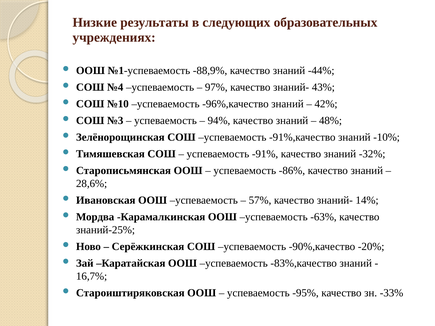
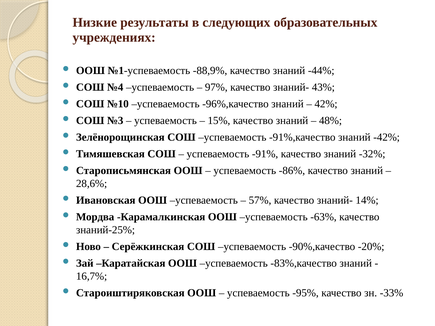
94%: 94% -> 15% (219, 121)
-10%: -10% -> -42% (387, 137)
